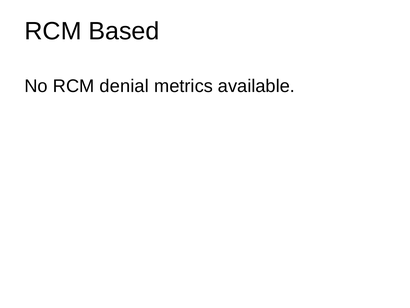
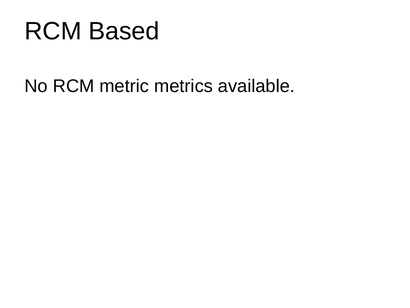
denial: denial -> metric (124, 86)
